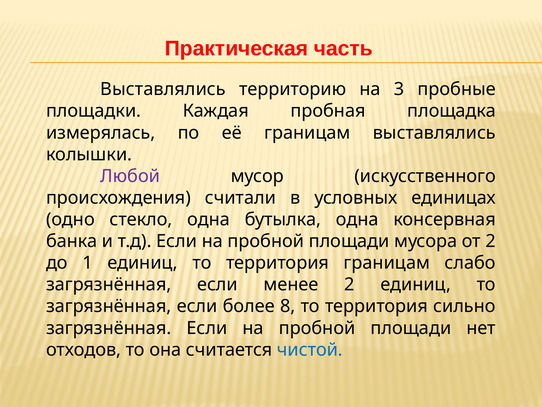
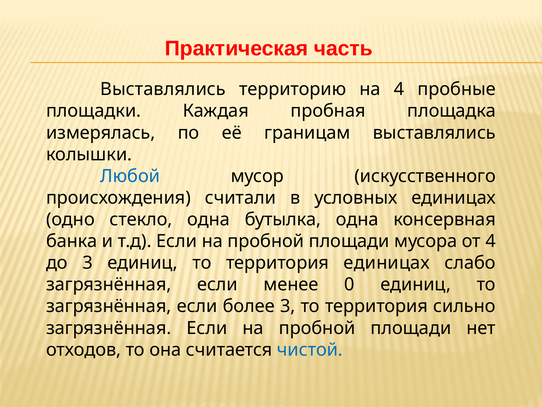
на 3: 3 -> 4 (399, 89)
Любой colour: purple -> blue (130, 176)
от 2: 2 -> 4 (491, 241)
до 1: 1 -> 3 (88, 263)
территория границам: границам -> единицах (387, 263)
менее 2: 2 -> 0 (349, 284)
более 8: 8 -> 3 (288, 306)
